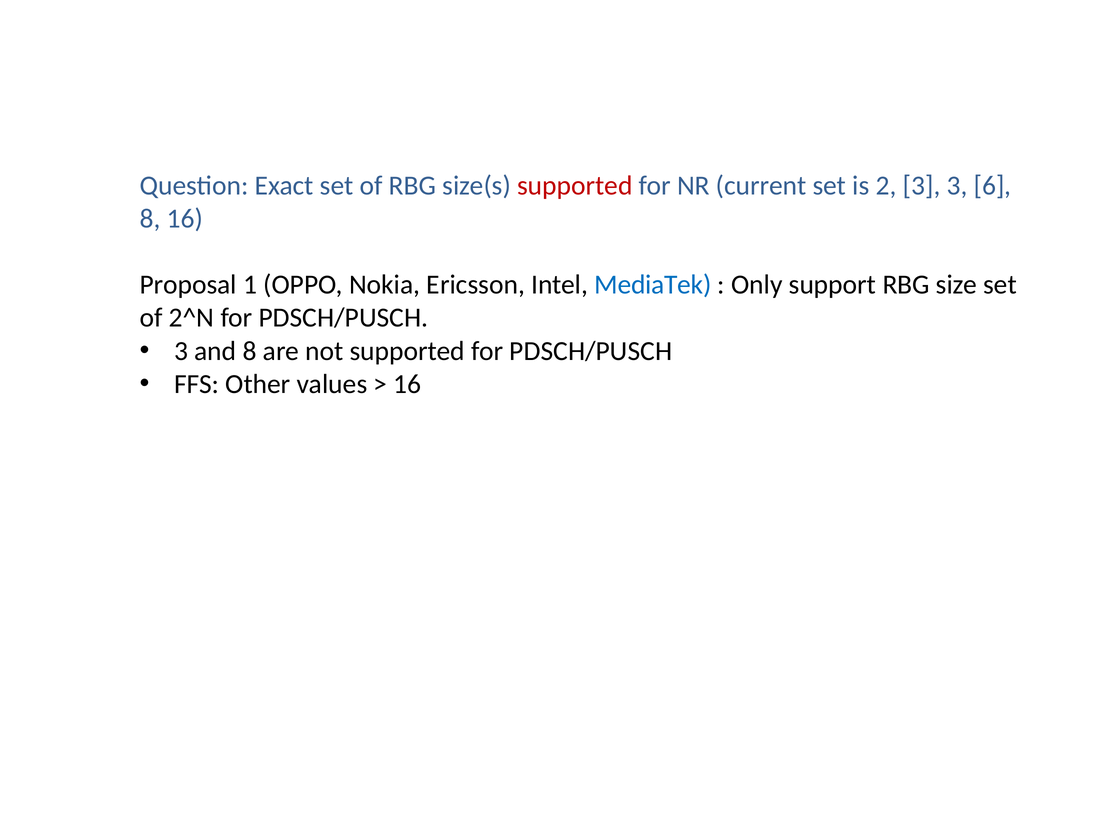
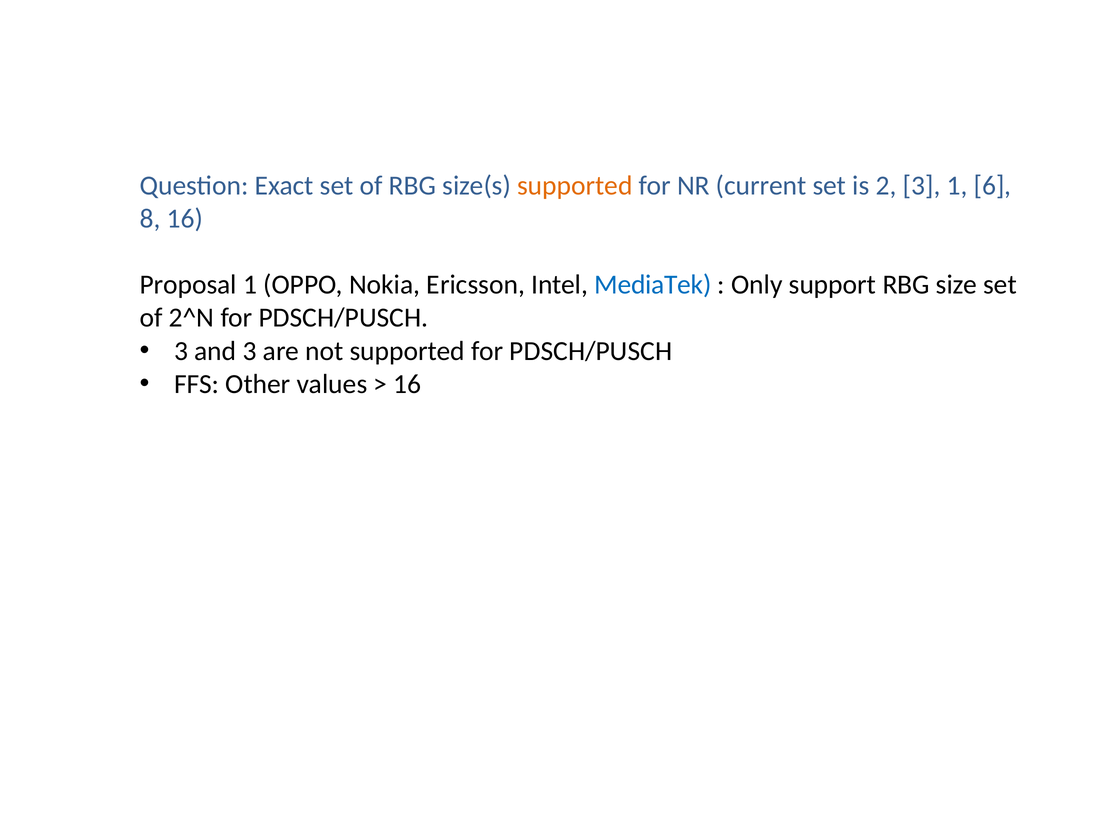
supported colour: red -> orange (575, 186)
3 3: 3 -> 1 (957, 186)
and 8: 8 -> 3 (250, 351)
